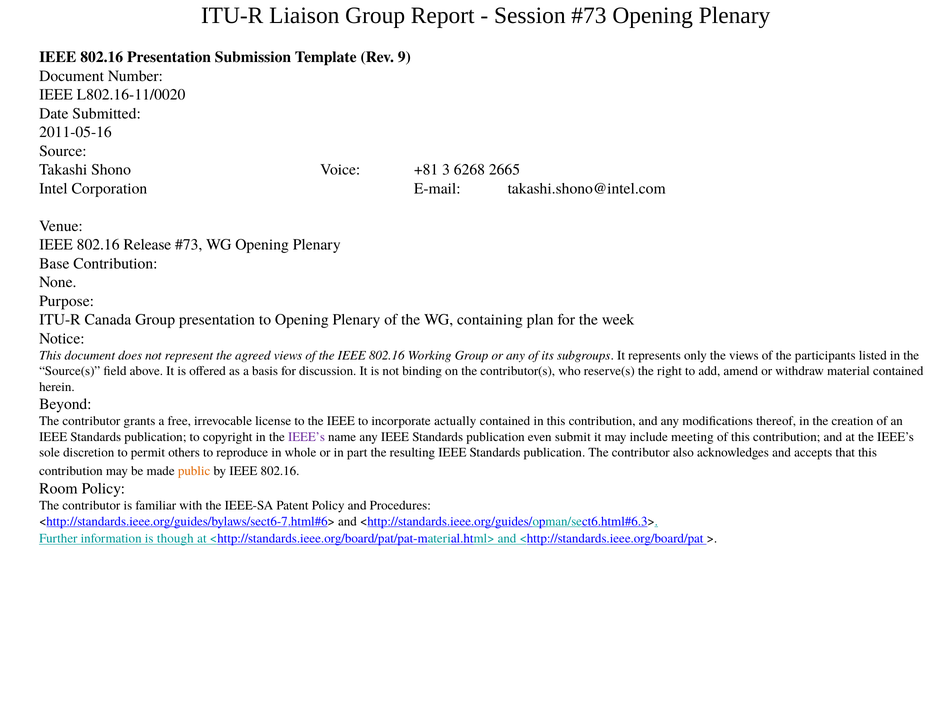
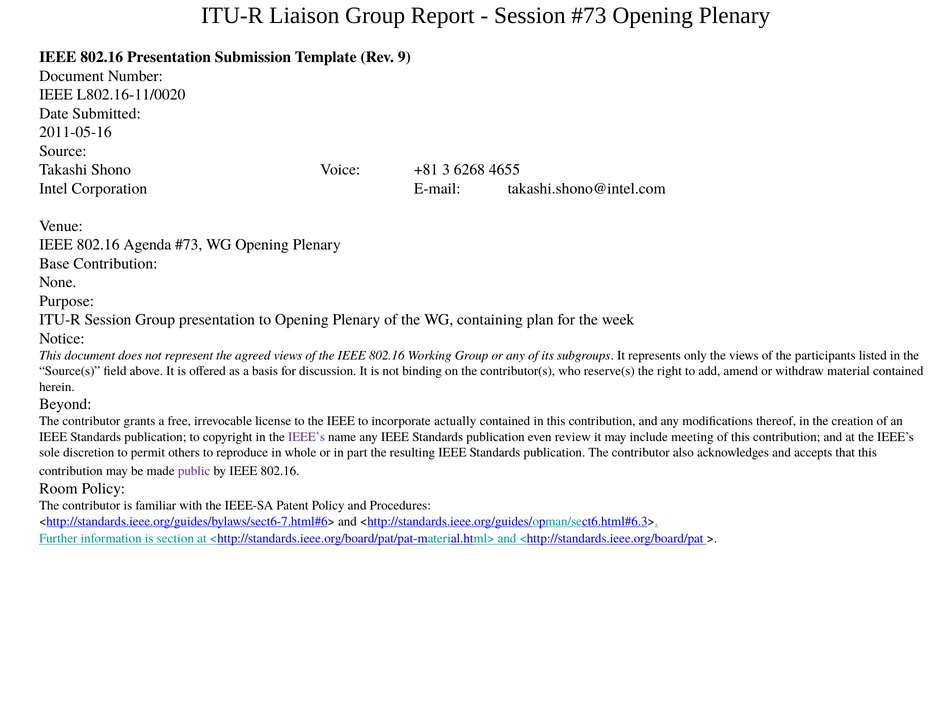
2665: 2665 -> 4655 (505, 170)
Release: Release -> Agenda (147, 245)
ITU-R Canada: Canada -> Session (108, 320)
submit: submit -> review (573, 437)
public colour: orange -> purple (194, 471)
though: though -> section (175, 538)
